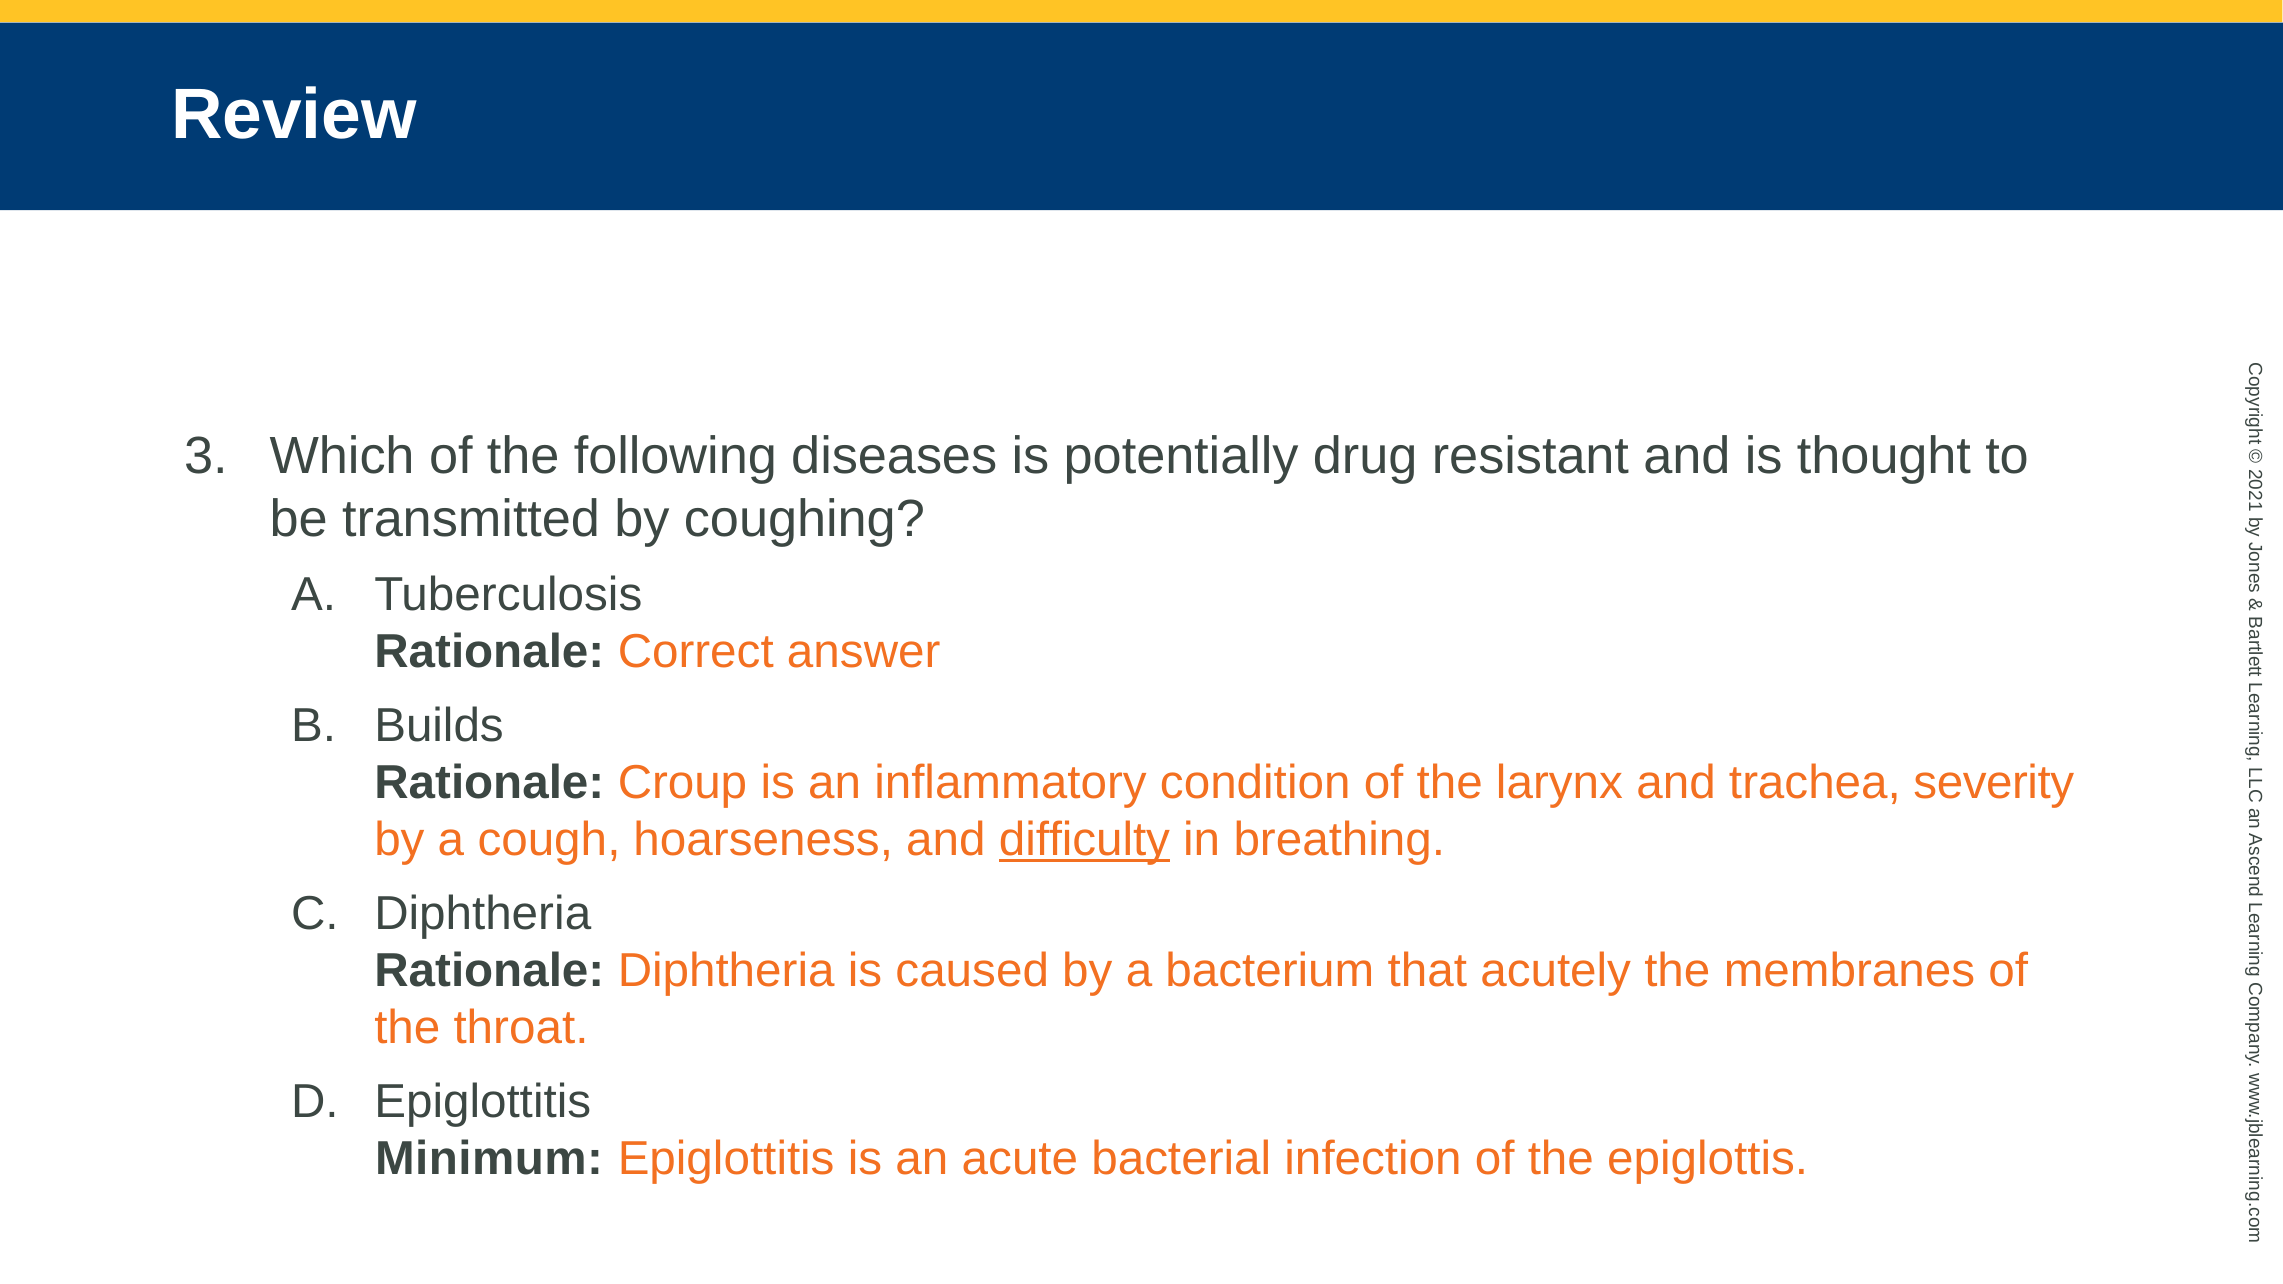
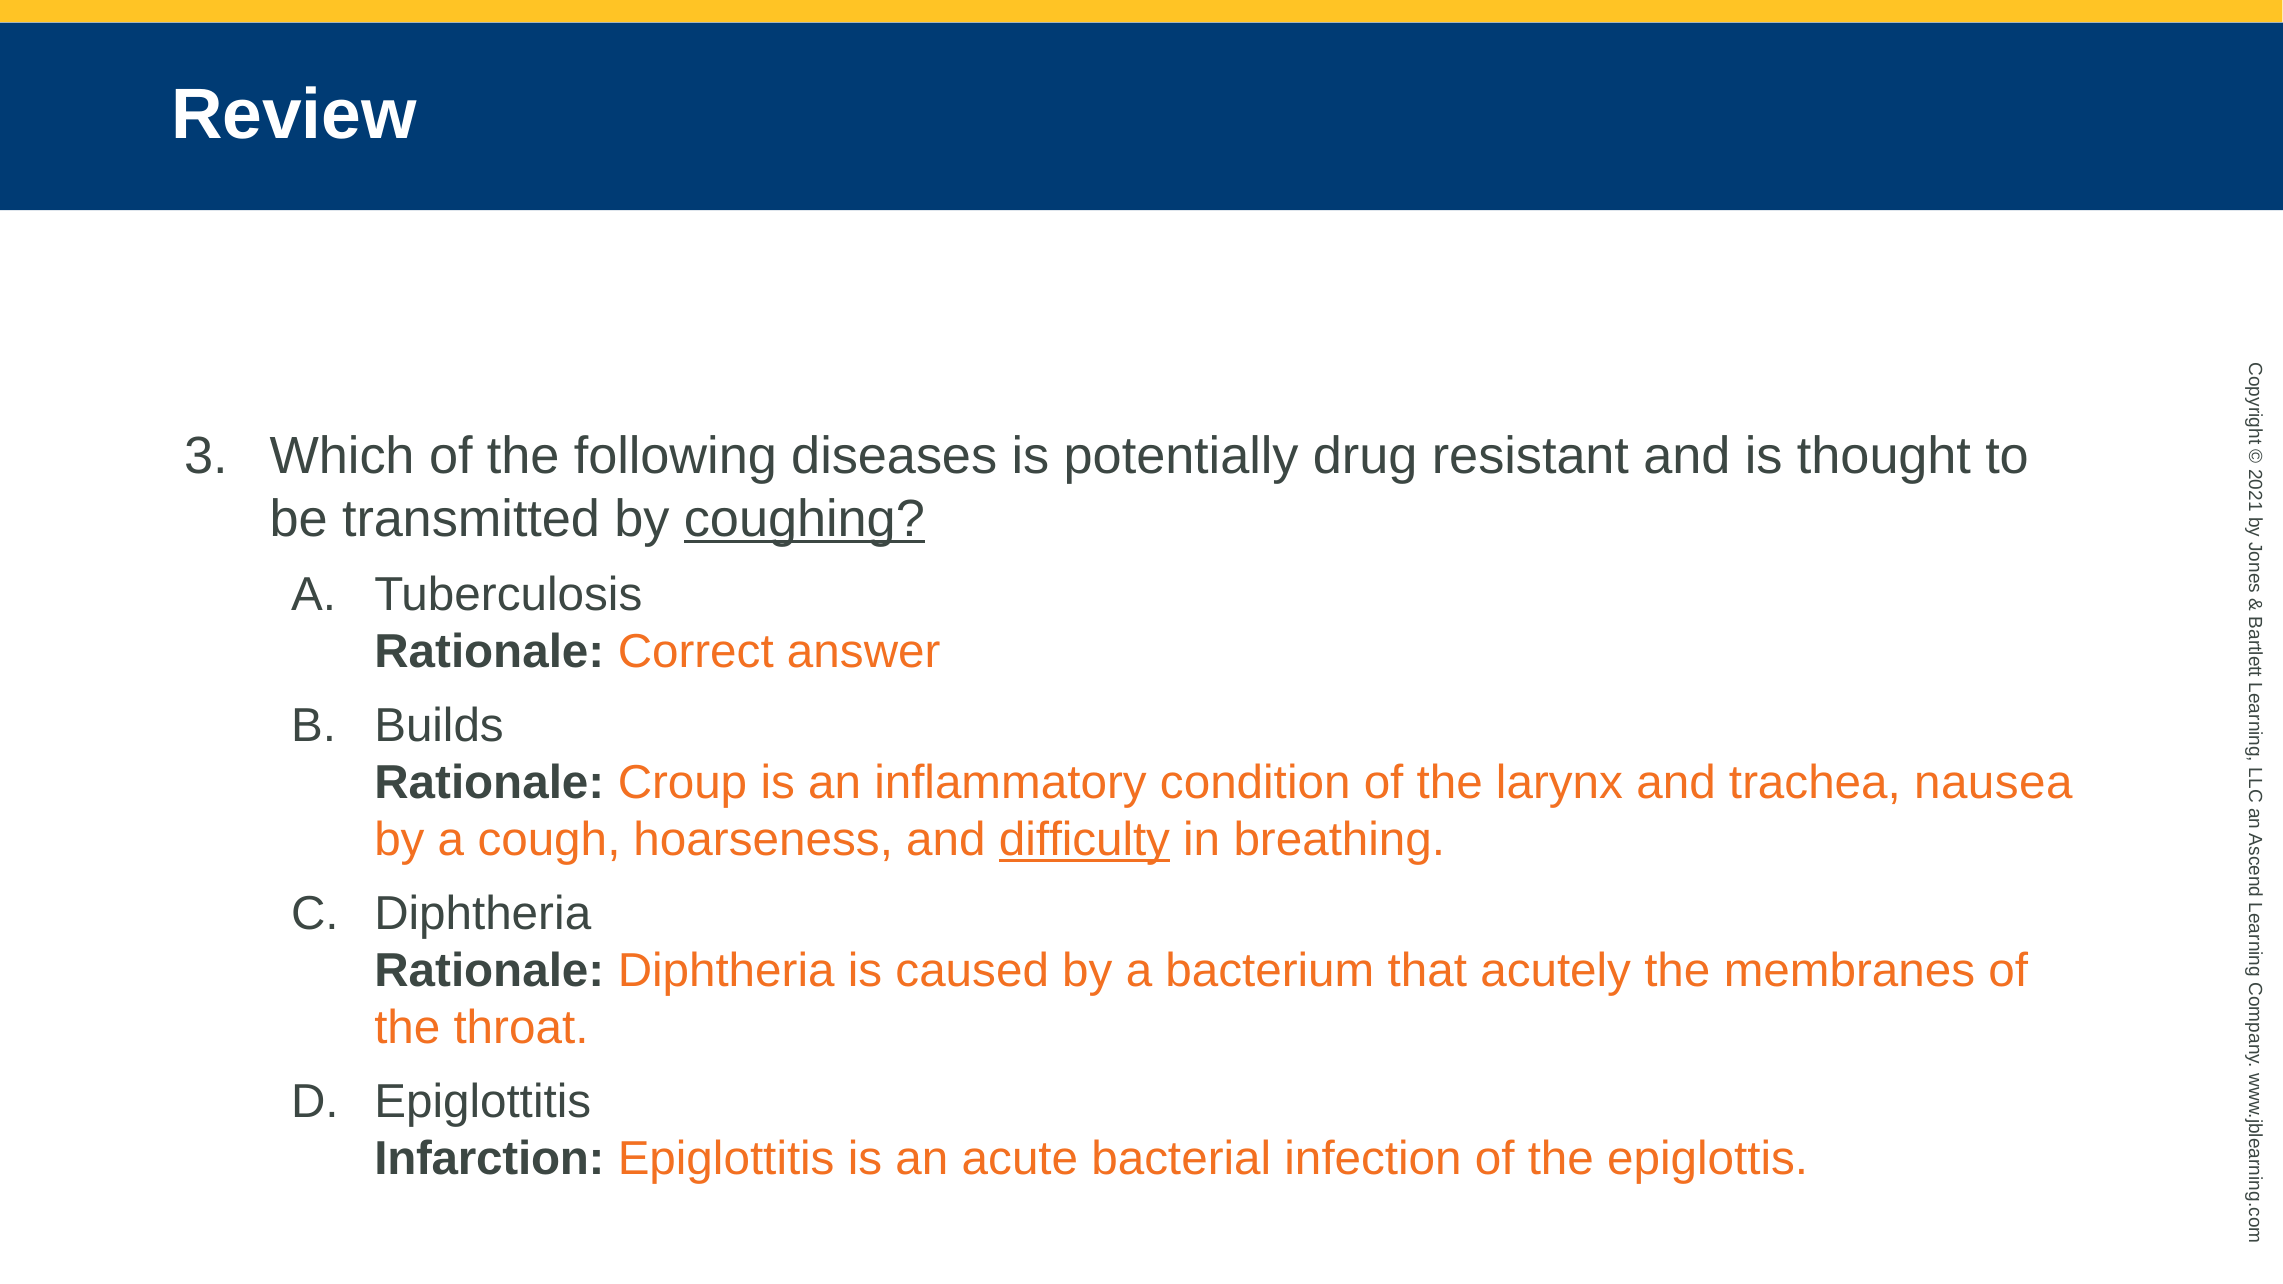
coughing underline: none -> present (804, 519)
severity: severity -> nausea (1993, 783)
Minimum: Minimum -> Infarction (489, 1159)
